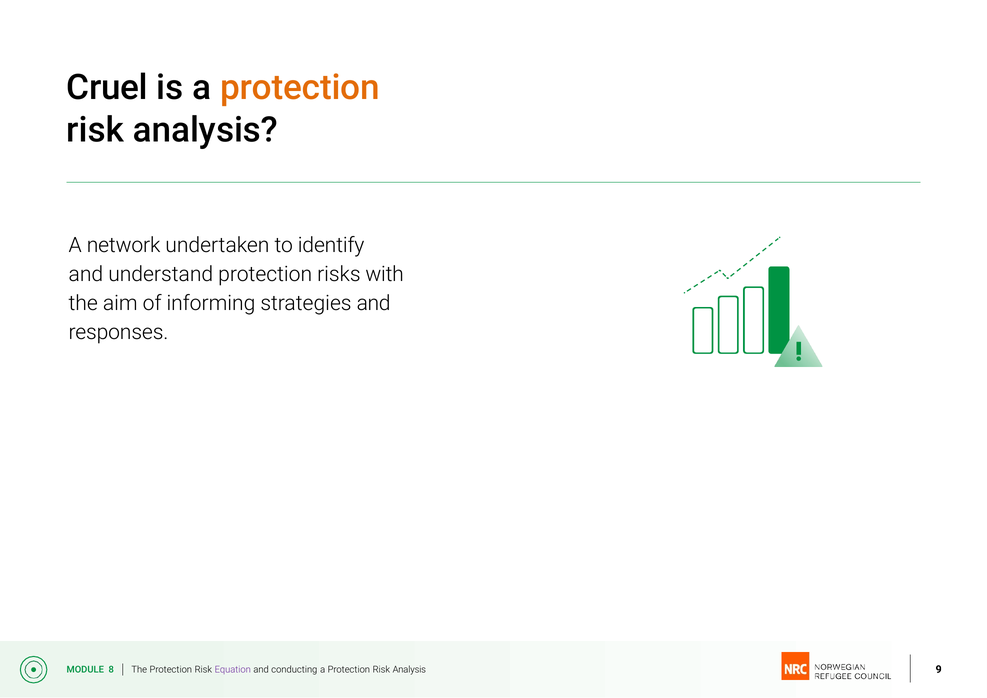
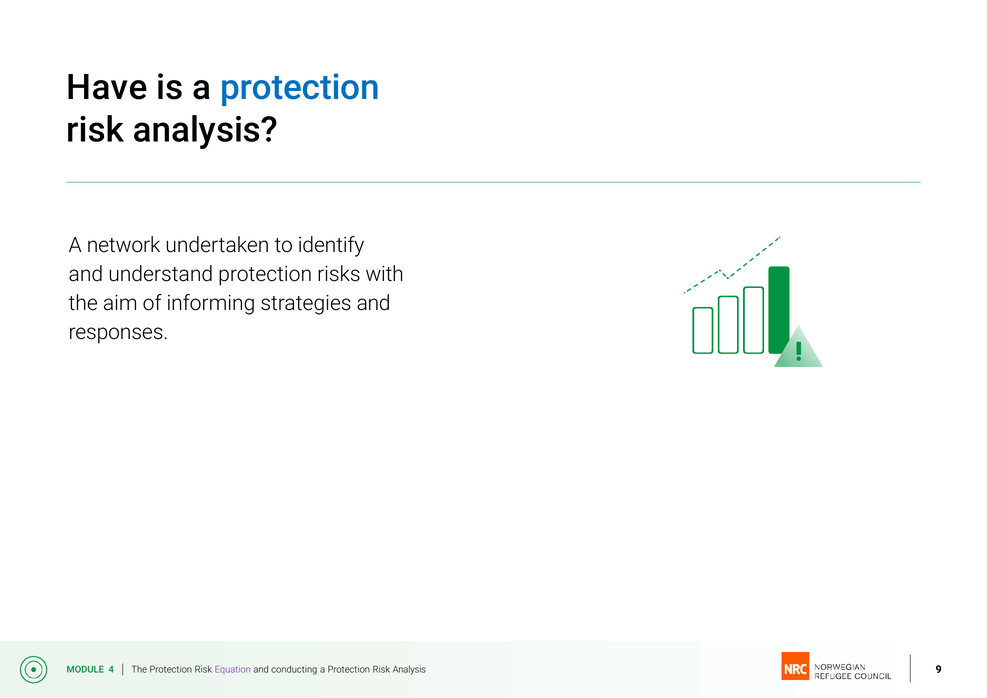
Cruel: Cruel -> Have (107, 88)
protection colour: orange -> blue (300, 88)
8: 8 -> 4 (111, 669)
